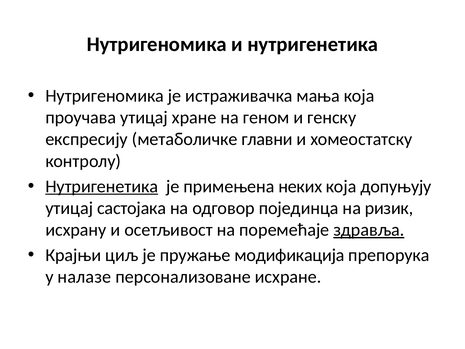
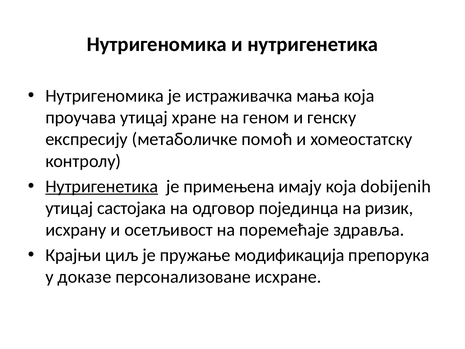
главни: главни -> помоћ (267, 139)
неких: неких -> имају (300, 186)
допуњују: допуњују -> dobijenih (396, 186)
здравља underline: present -> none (369, 230)
налазе: налазе -> доказе (84, 277)
